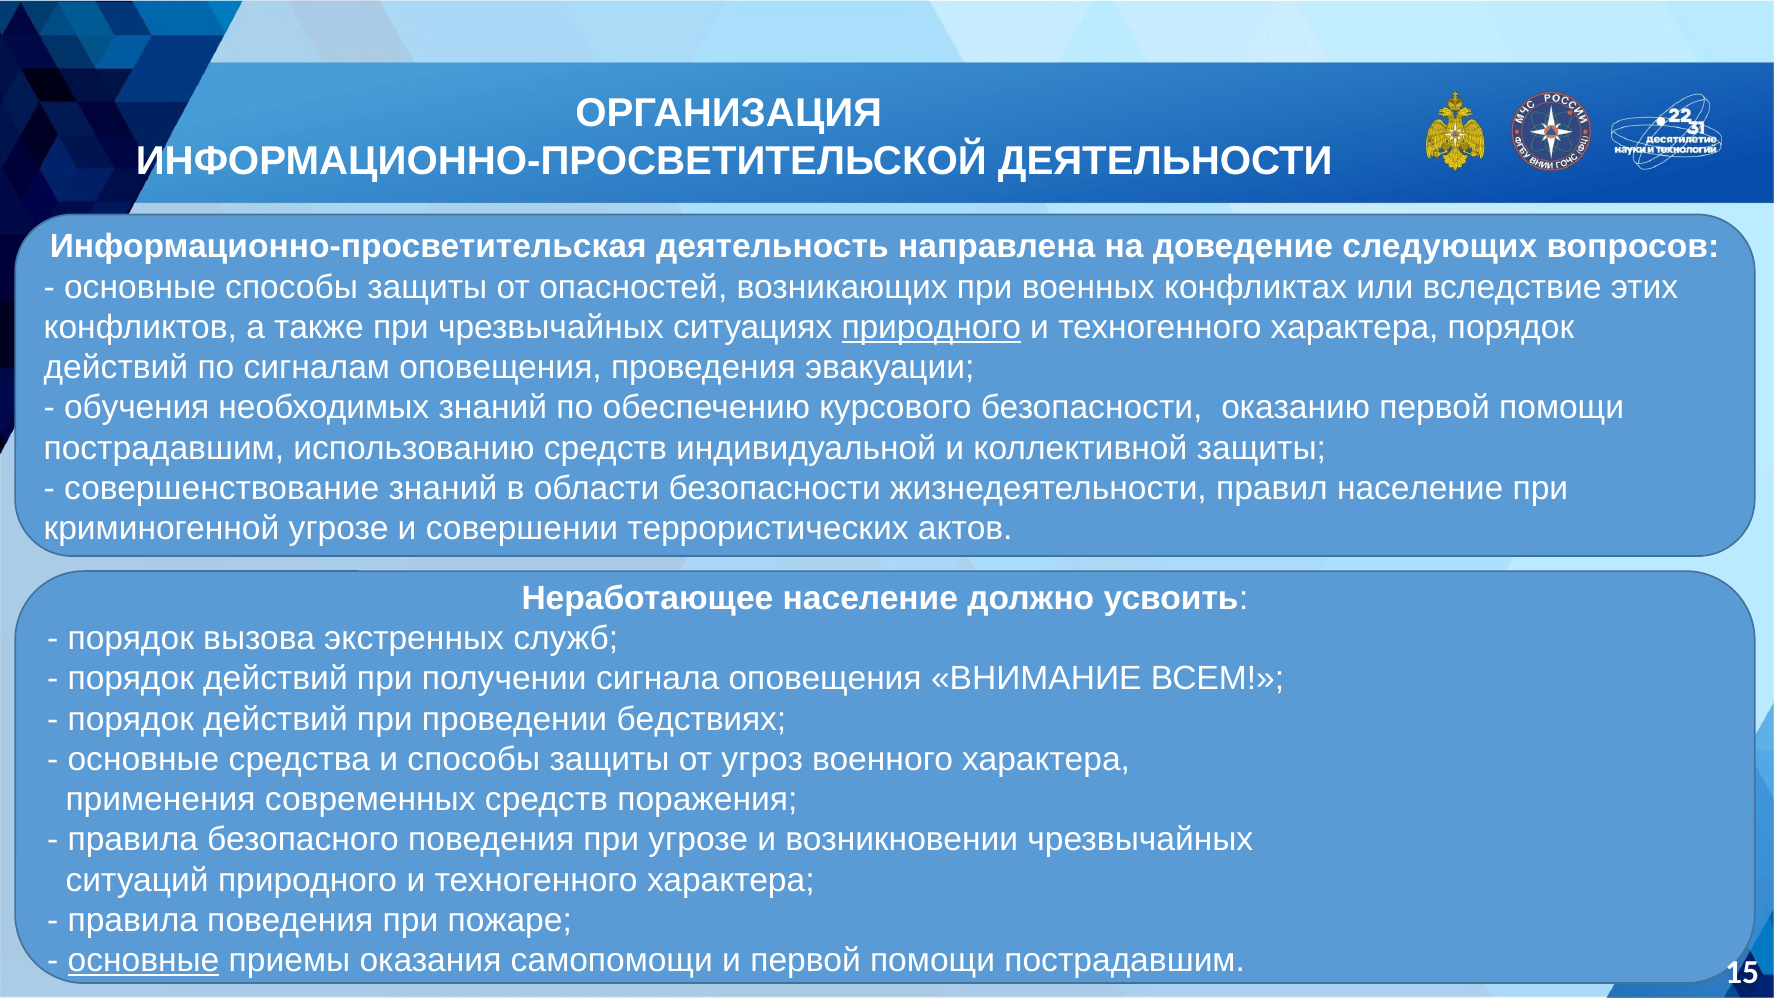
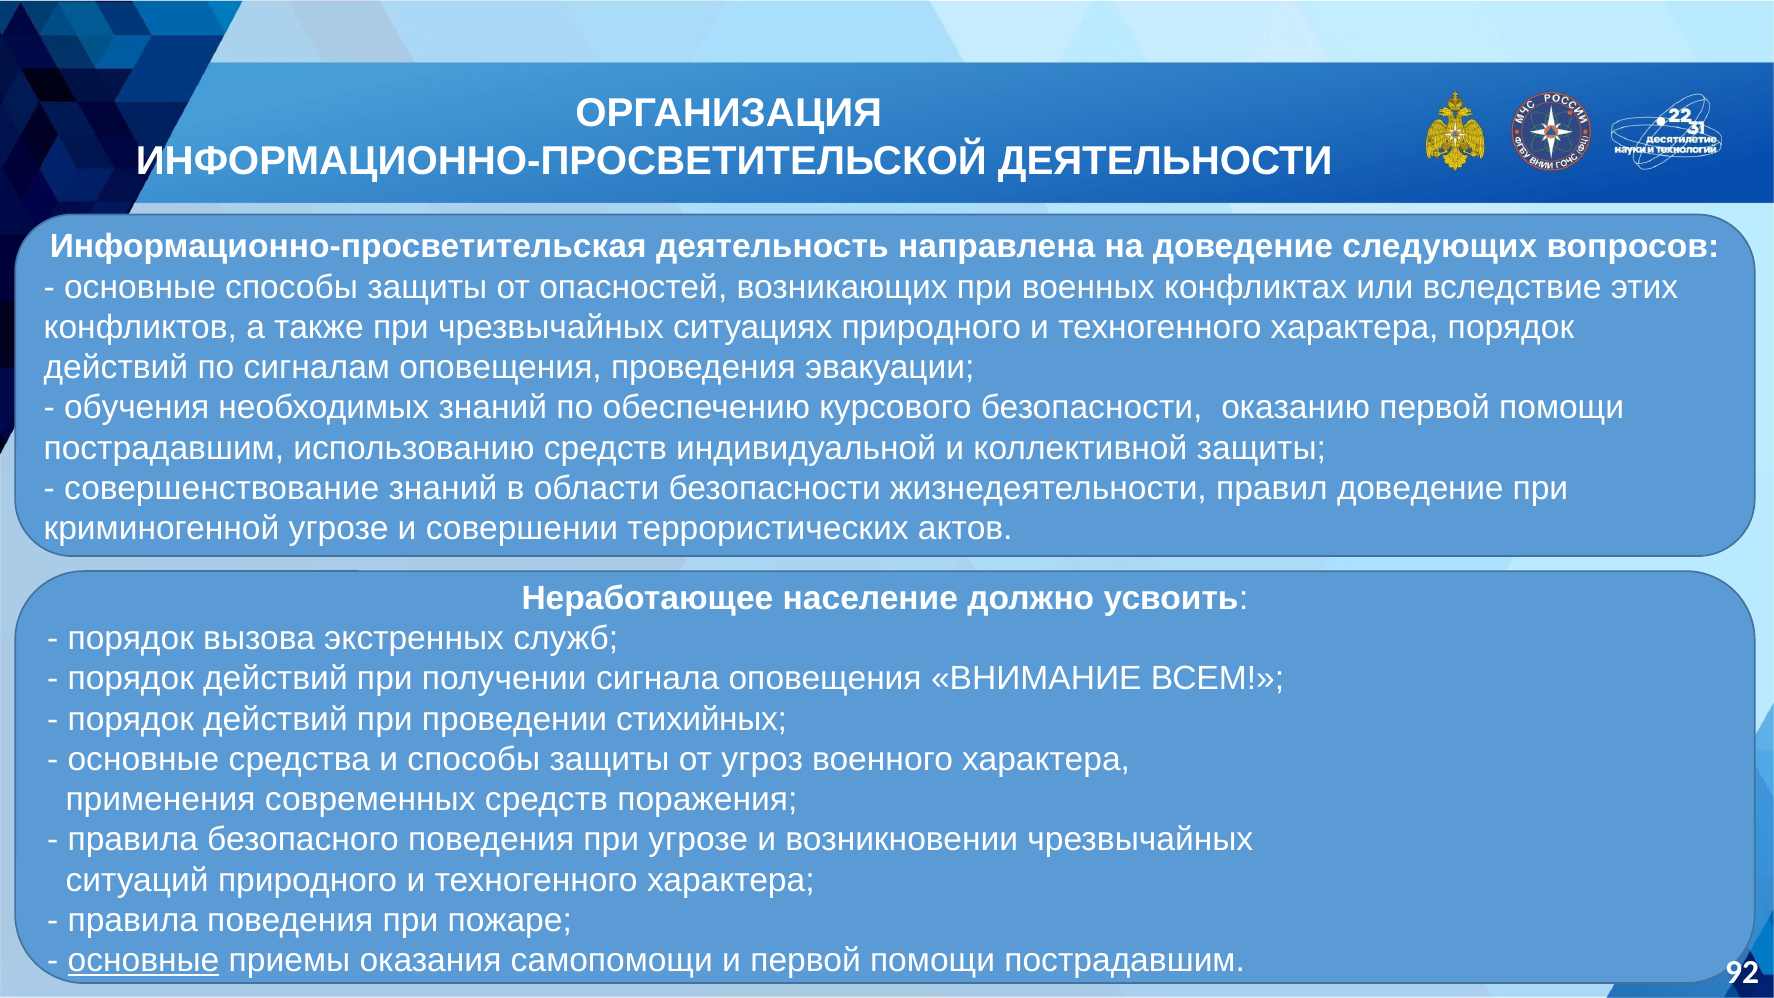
природного underline: present -> none (931, 327)
правил население: население -> доведение (1420, 488)
бедствиях: бедствиях -> стихийных (702, 719)
15: 15 -> 92 (1742, 972)
